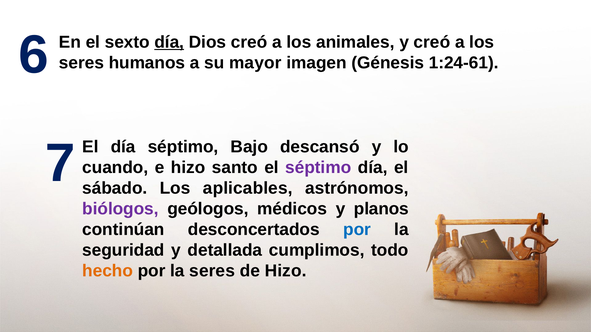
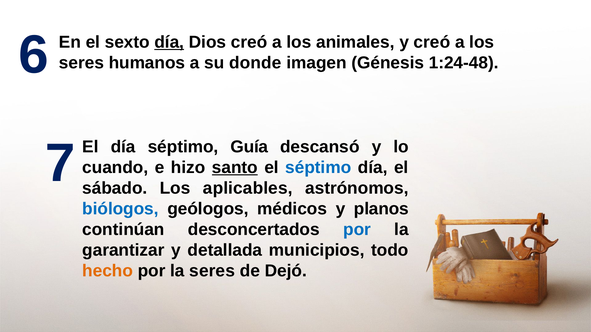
mayor: mayor -> donde (255, 63)
1:24-61: 1:24-61 -> 1:24-48 (464, 63)
Bajo: Bajo -> Guía (249, 147)
santo underline: none -> present (235, 168)
séptimo colour: purple -> blue (318, 168)
biólogos colour: purple -> blue (120, 209)
seguridad: seguridad -> garantizar (123, 251)
cumplimos: cumplimos -> municipios (317, 251)
de Hizo: Hizo -> Dejó (286, 271)
